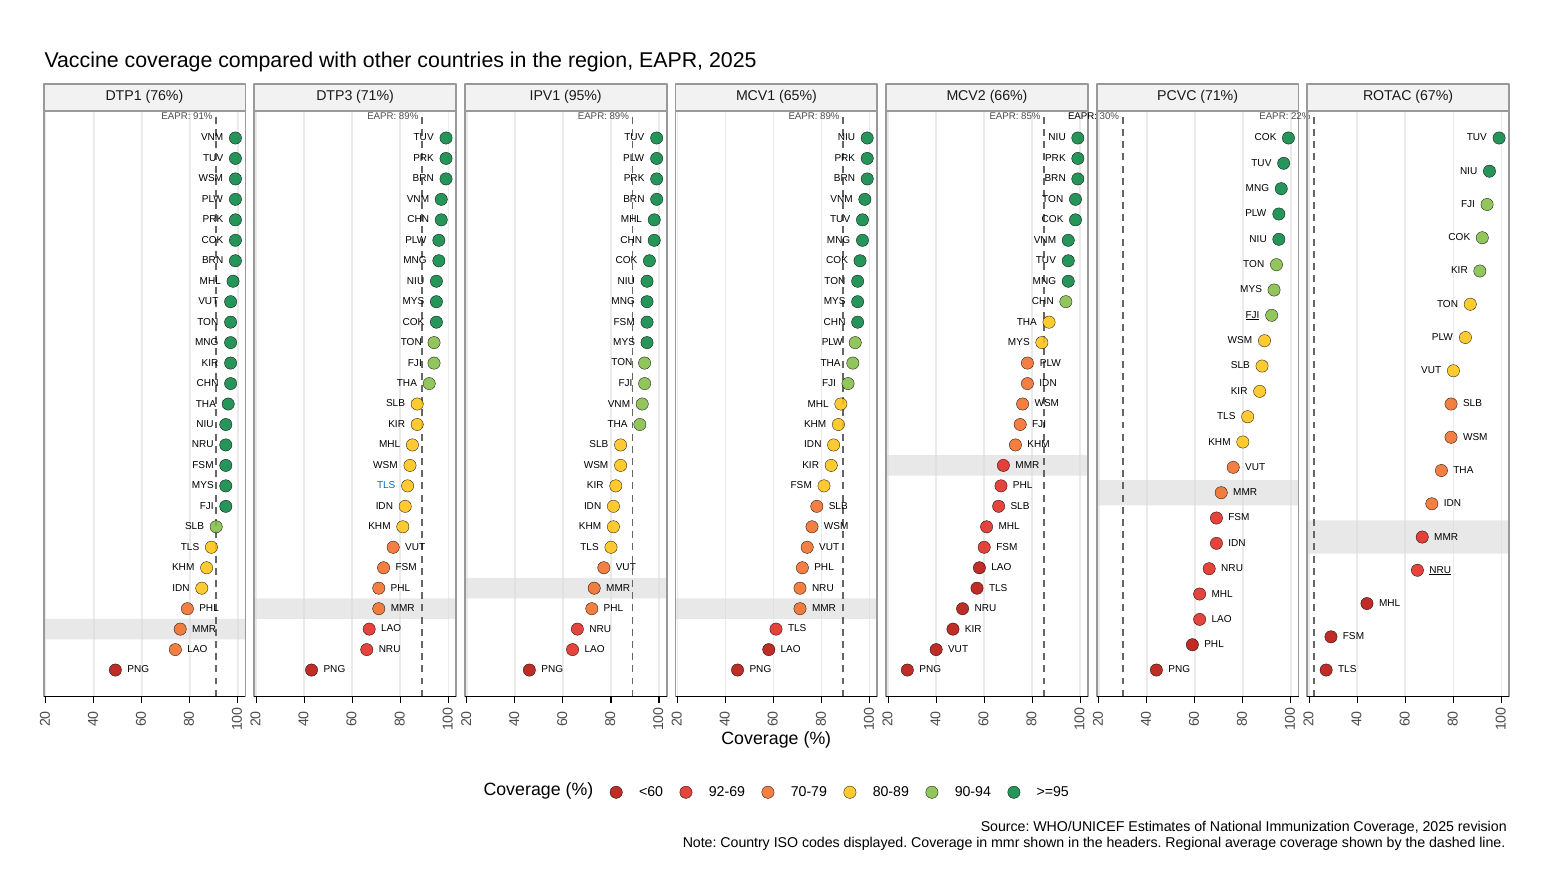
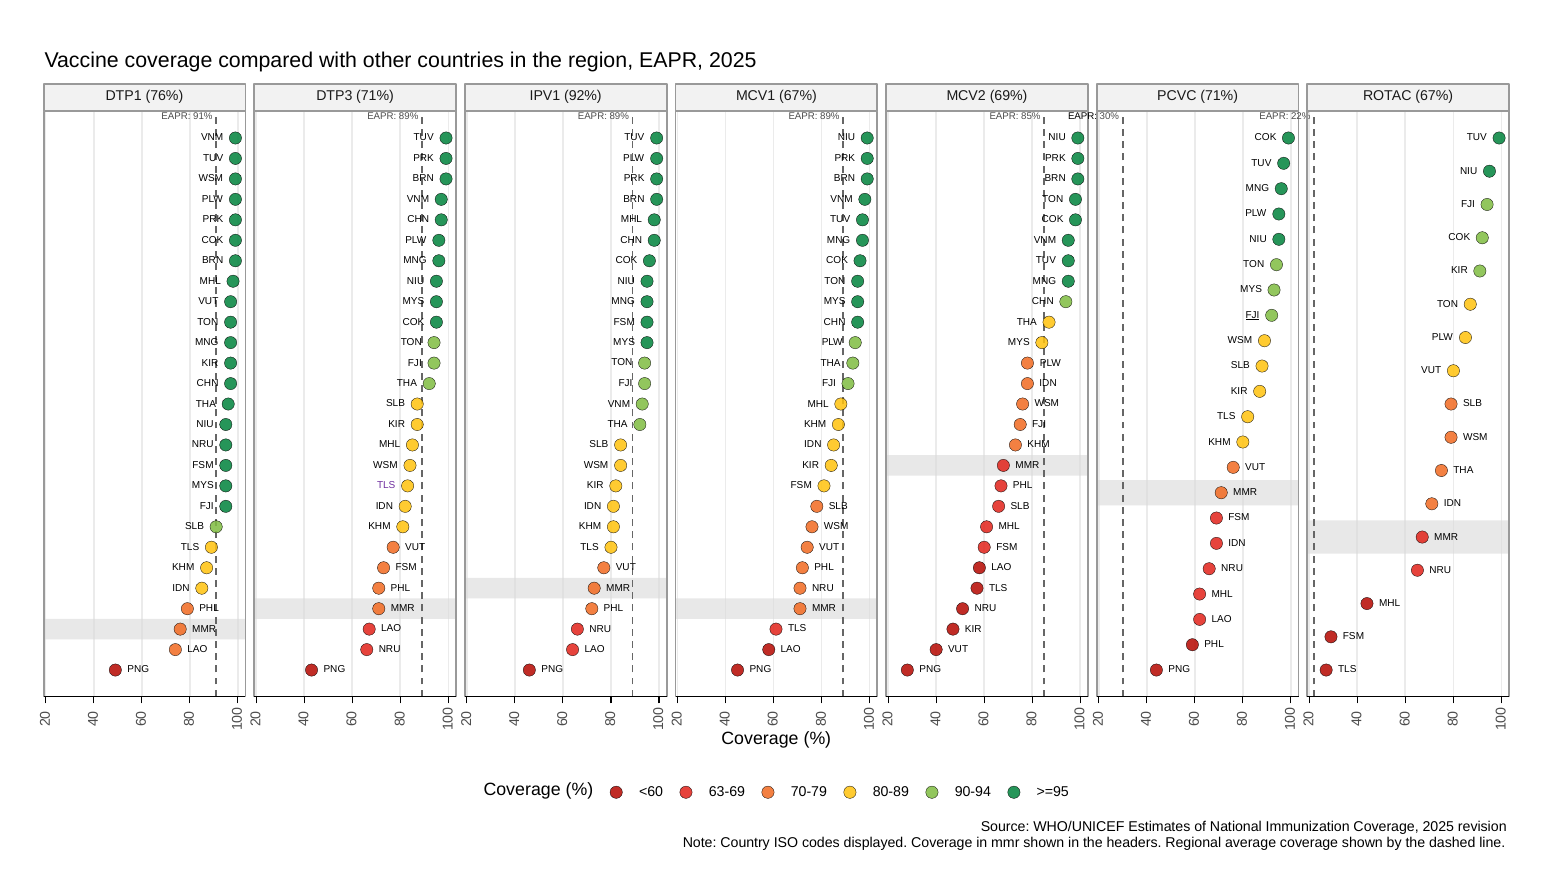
95%: 95% -> 92% (583, 96)
MCV1 65%: 65% -> 67% (798, 96)
66%: 66% -> 69% (1009, 96)
TLS colour: blue -> purple (386, 485)
NRU underline: present -> none (1440, 570)
92-69: 92-69 -> 63-69 (727, 791)
